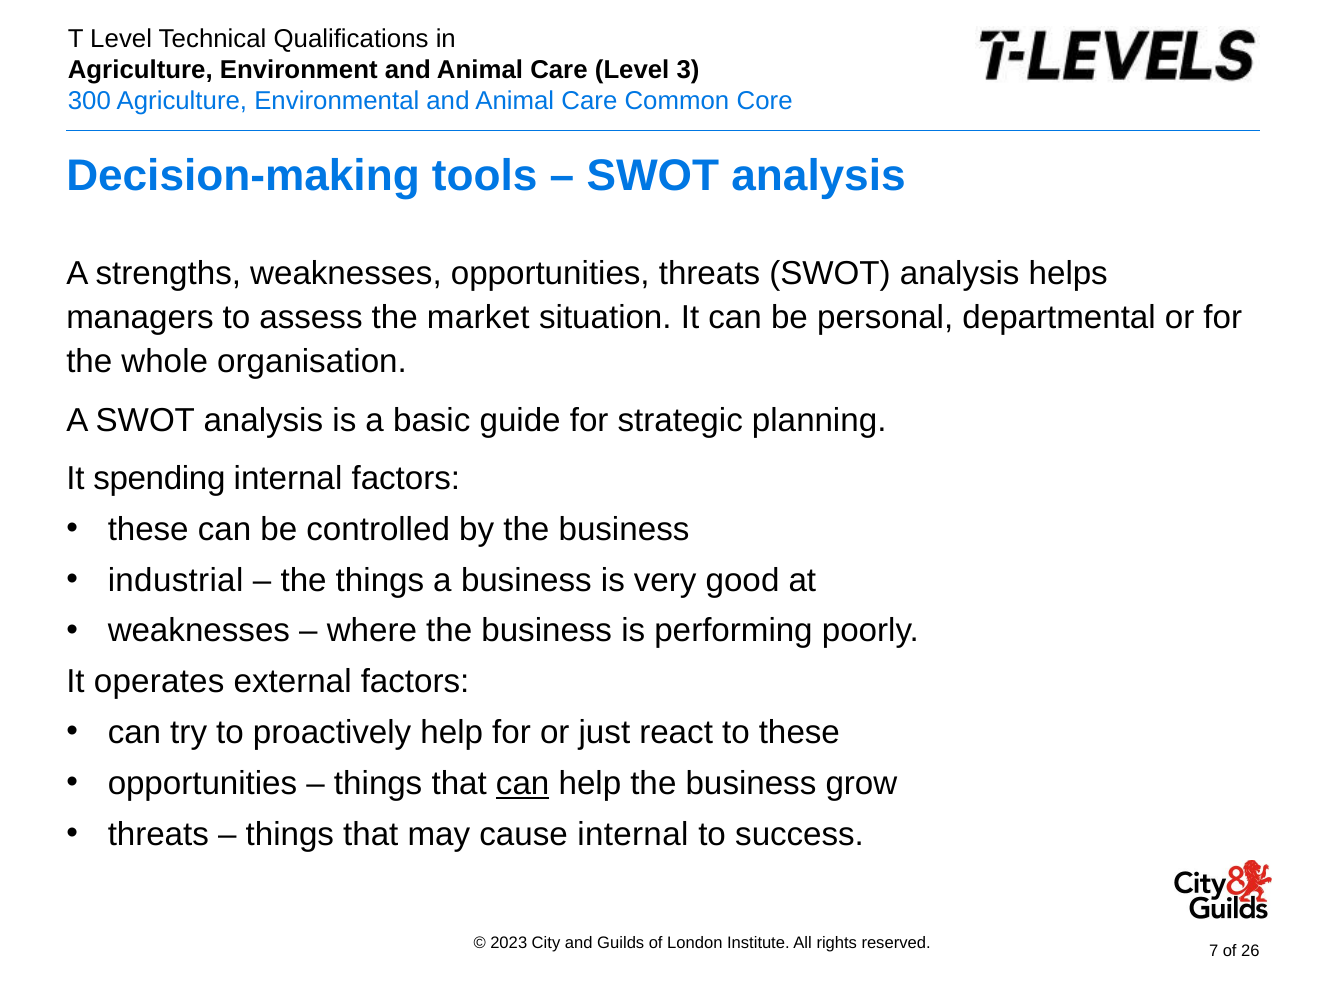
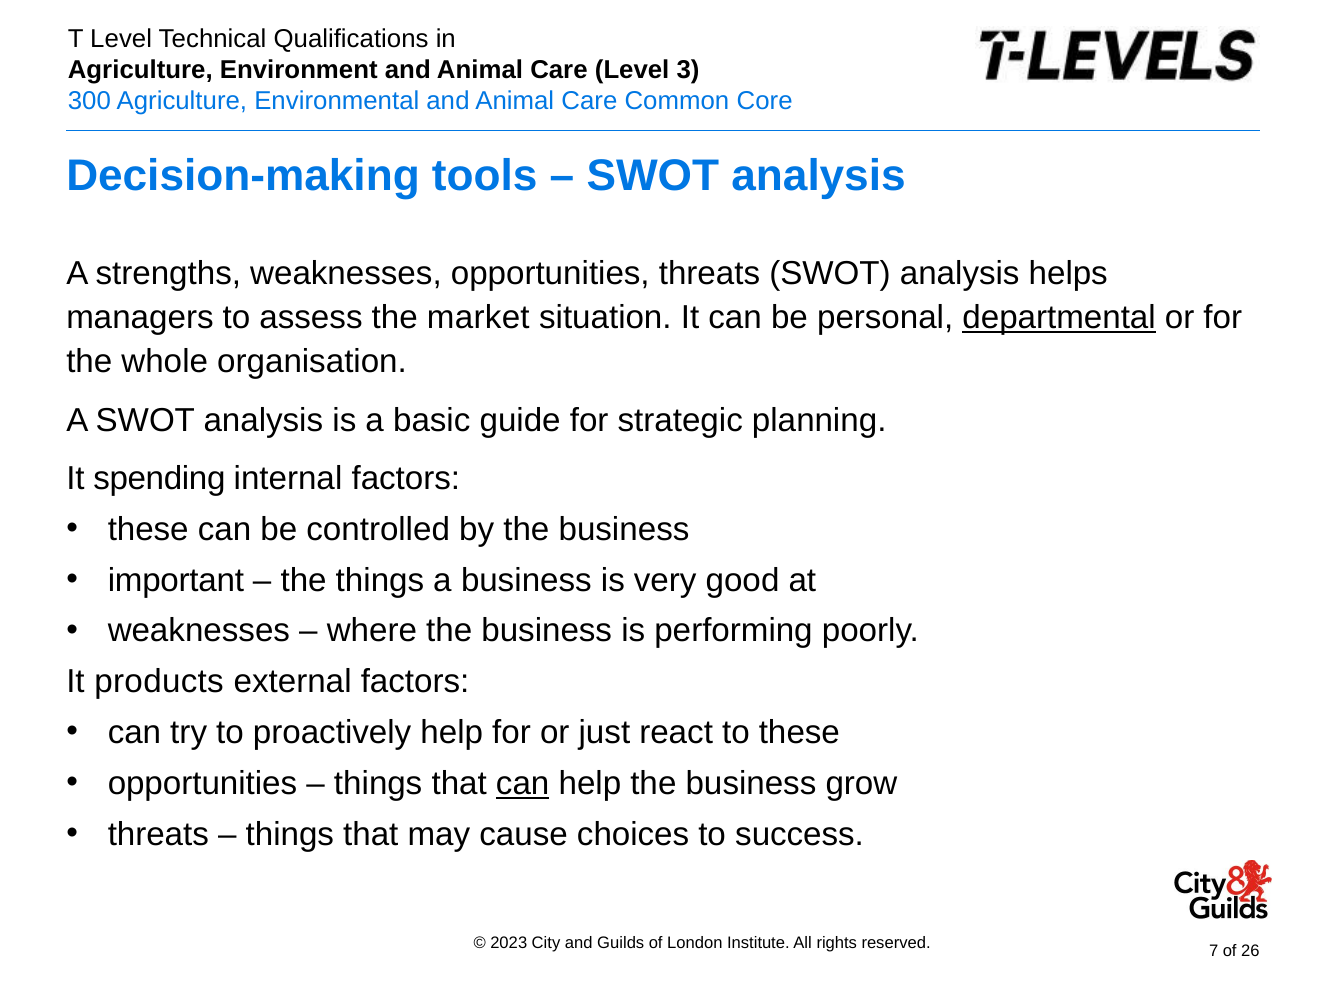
departmental underline: none -> present (1059, 317)
industrial: industrial -> important (176, 580)
operates: operates -> products (159, 682)
cause internal: internal -> choices (633, 834)
